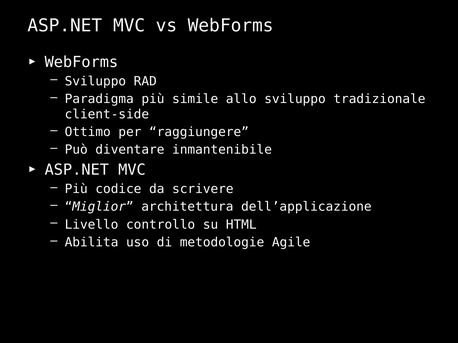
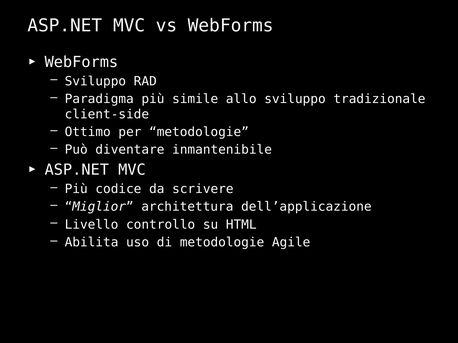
per raggiungere: raggiungere -> metodologie (199, 132)
